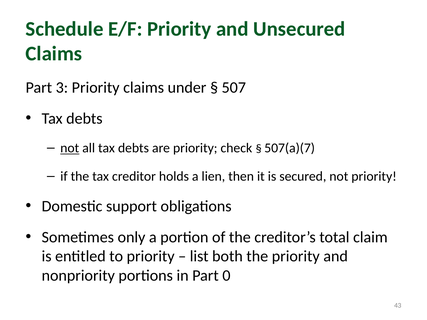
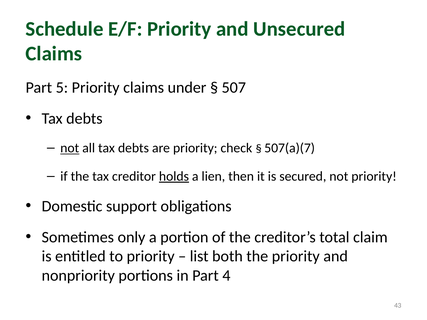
3: 3 -> 5 (62, 88)
holds underline: none -> present (174, 176)
0: 0 -> 4 (226, 276)
